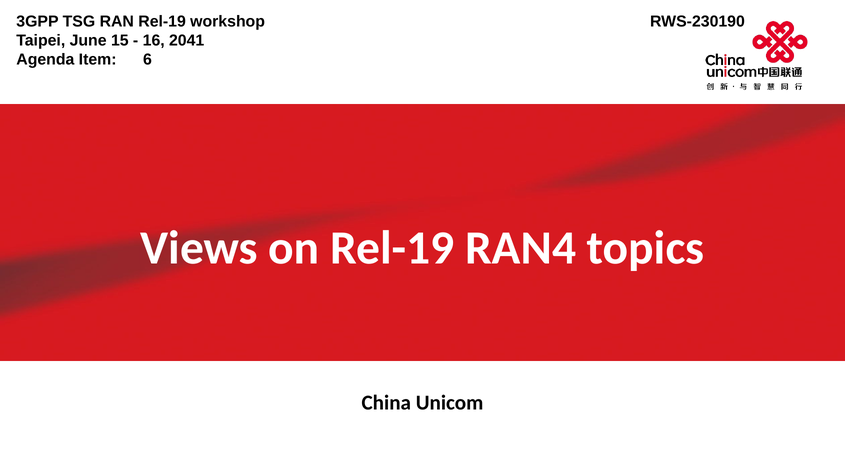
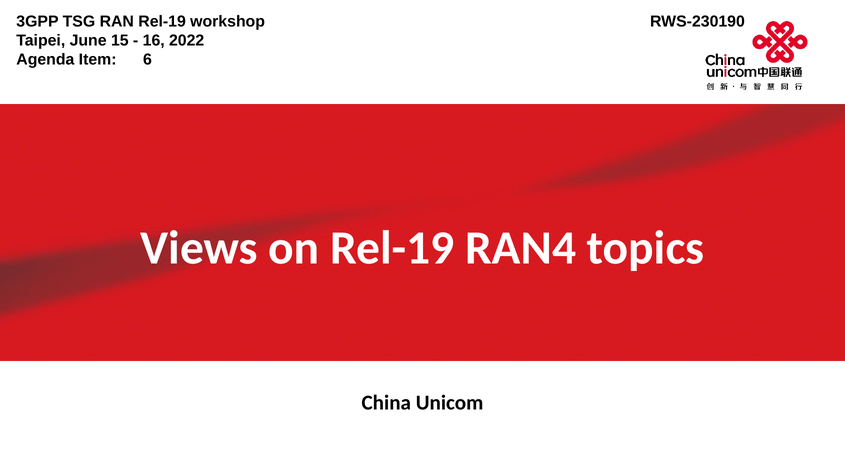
2041: 2041 -> 2022 (187, 40)
